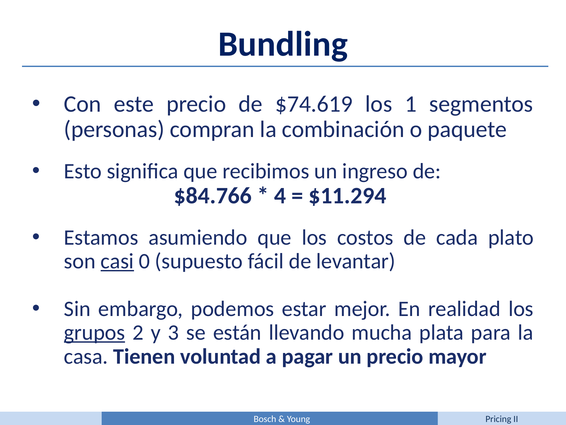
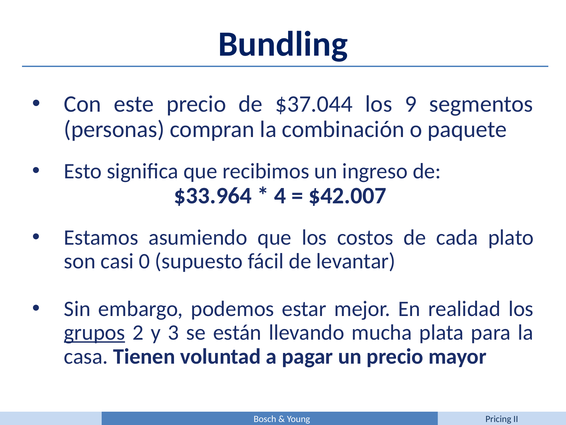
$74.619: $74.619 -> $37.044 (314, 104)
1: 1 -> 9 (411, 104)
$84.766: $84.766 -> $33.964 (213, 195)
$11.294: $11.294 -> $42.007 (347, 195)
casi underline: present -> none (117, 261)
